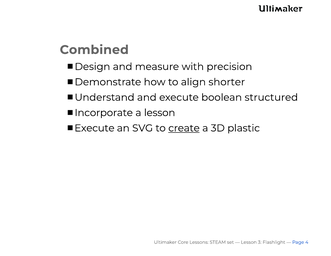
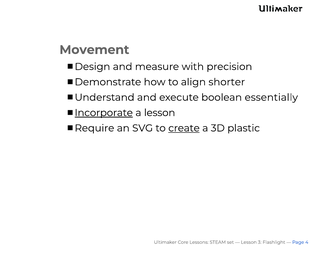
Combined: Combined -> Movement (94, 50)
structured: structured -> essentially (271, 97)
Incorporate underline: none -> present (104, 113)
Execute: Execute -> Require (94, 128)
